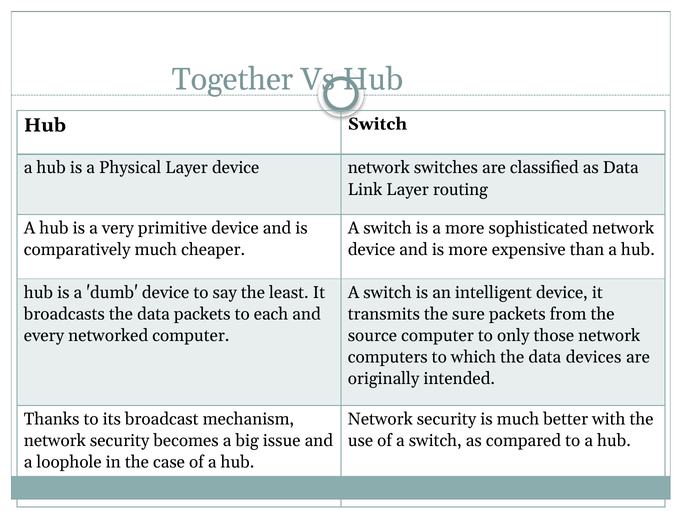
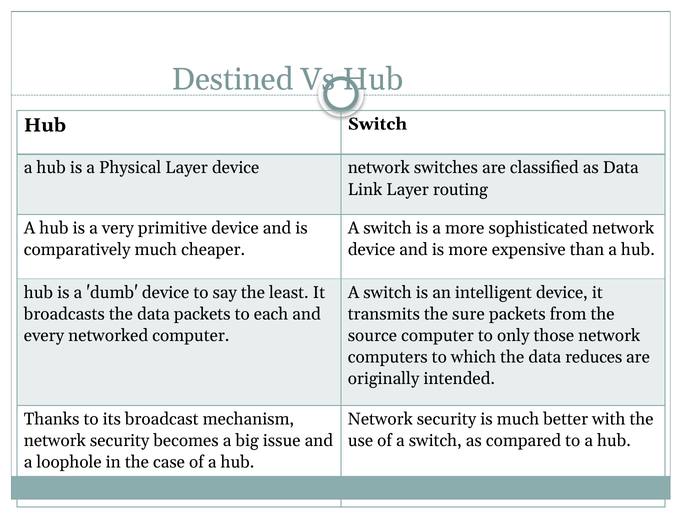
Together: Together -> Destined (233, 80)
devices: devices -> reduces (594, 357)
